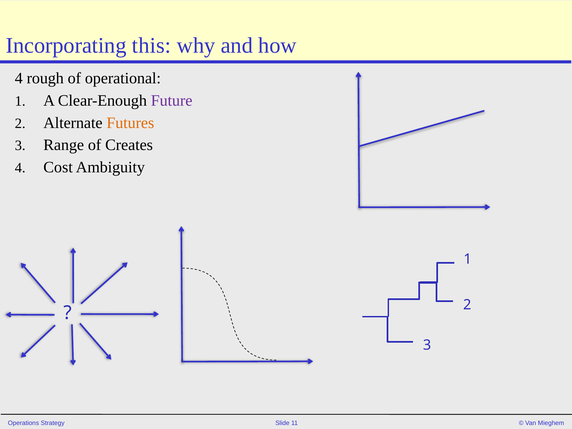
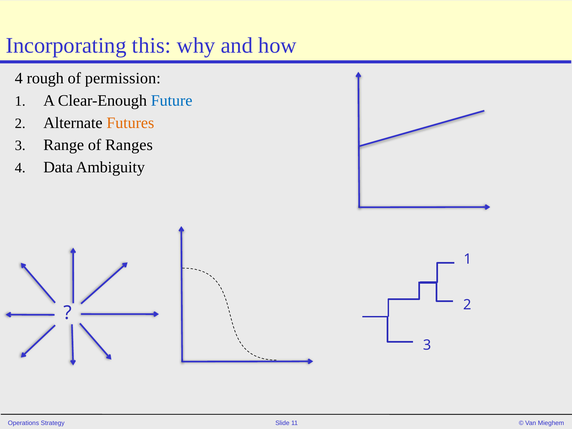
operational: operational -> permission (123, 78)
Future colour: purple -> blue (172, 101)
Creates: Creates -> Ranges (129, 145)
Cost: Cost -> Data (58, 167)
